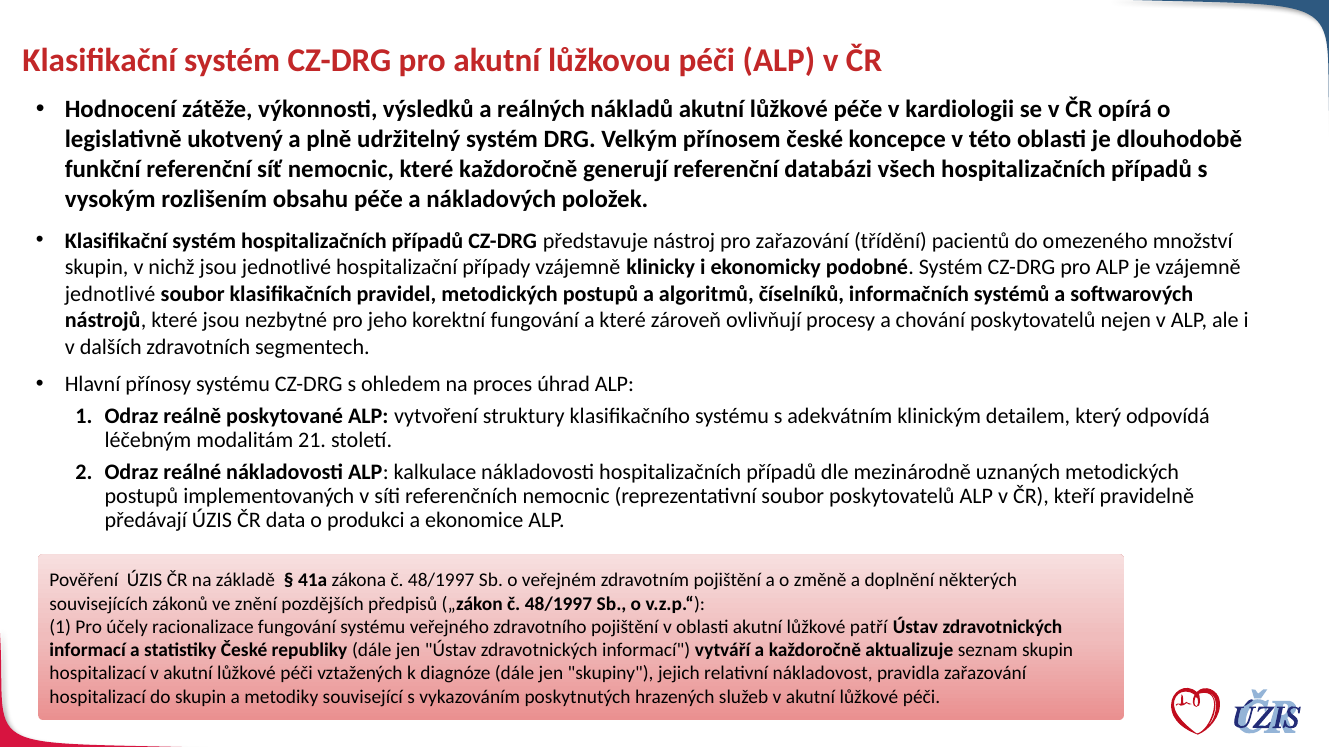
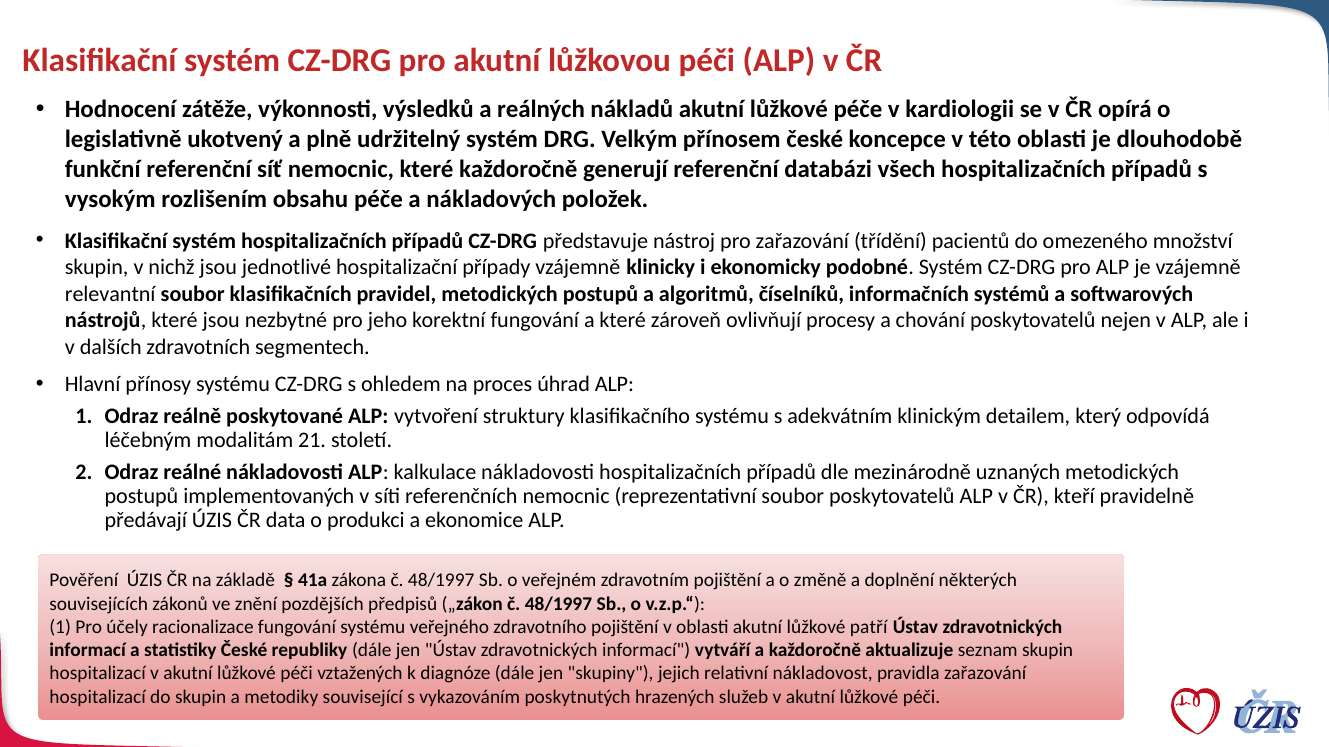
jednotlivé: jednotlivé -> relevantní (110, 294)
